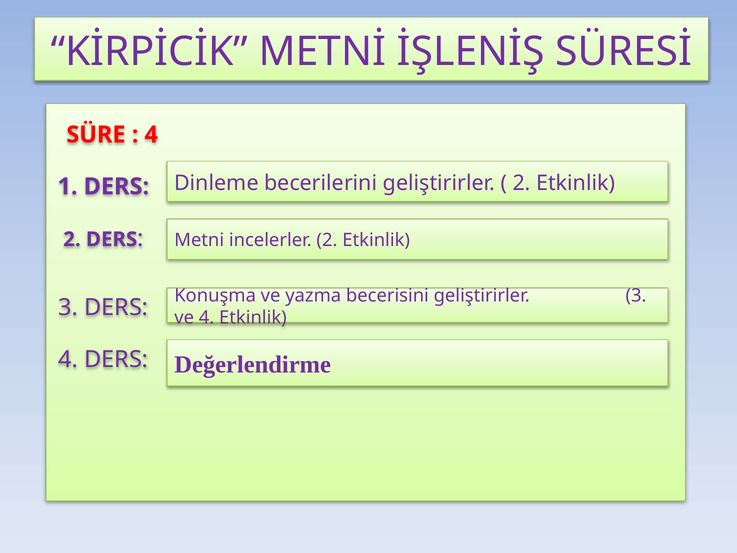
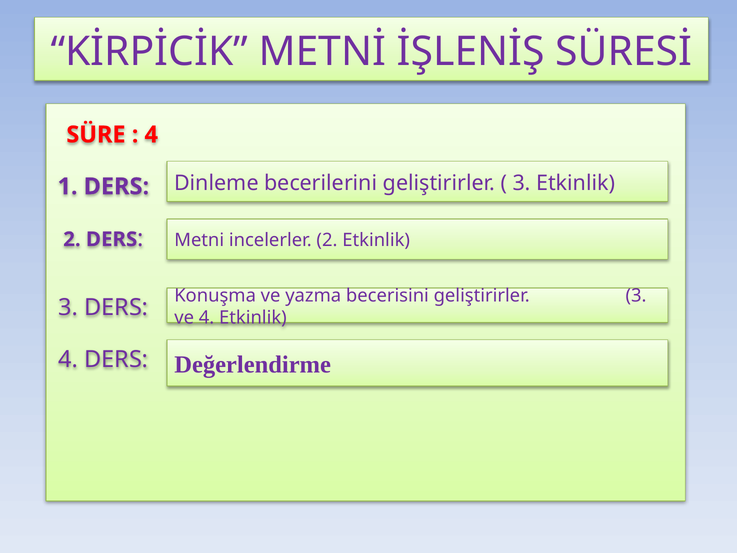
2: 2 -> 3 (522, 183)
